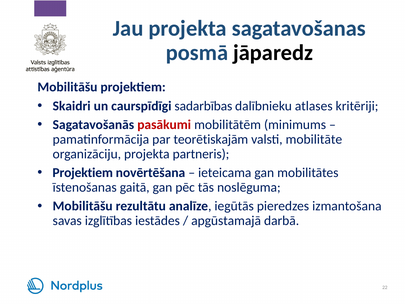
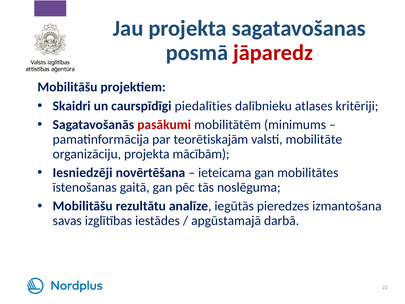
jāparedz colour: black -> red (273, 53)
sadarbības: sadarbības -> piedalīties (203, 106)
partneris: partneris -> mācībām (201, 154)
Projektiem: Projektiem -> Iesniedzēji (83, 173)
